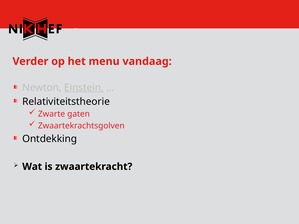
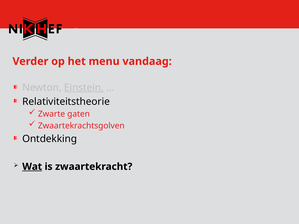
Wat underline: none -> present (32, 167)
